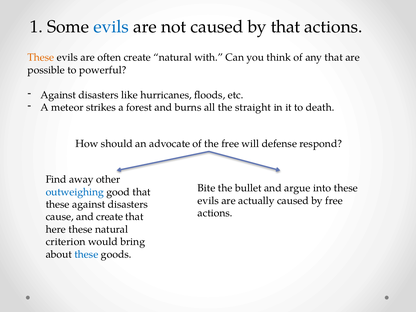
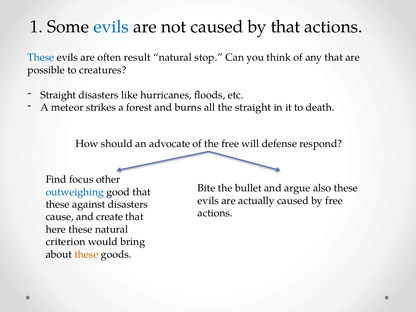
These colour: orange -> blue (41, 58)
often create: create -> result (137, 58)
with: with -> stop (209, 58)
powerful: powerful -> creatures (103, 70)
Against: Against -> Straight (58, 95)
away: away -> focus (81, 179)
into: into -> also (322, 188)
these colour: blue -> orange (86, 254)
